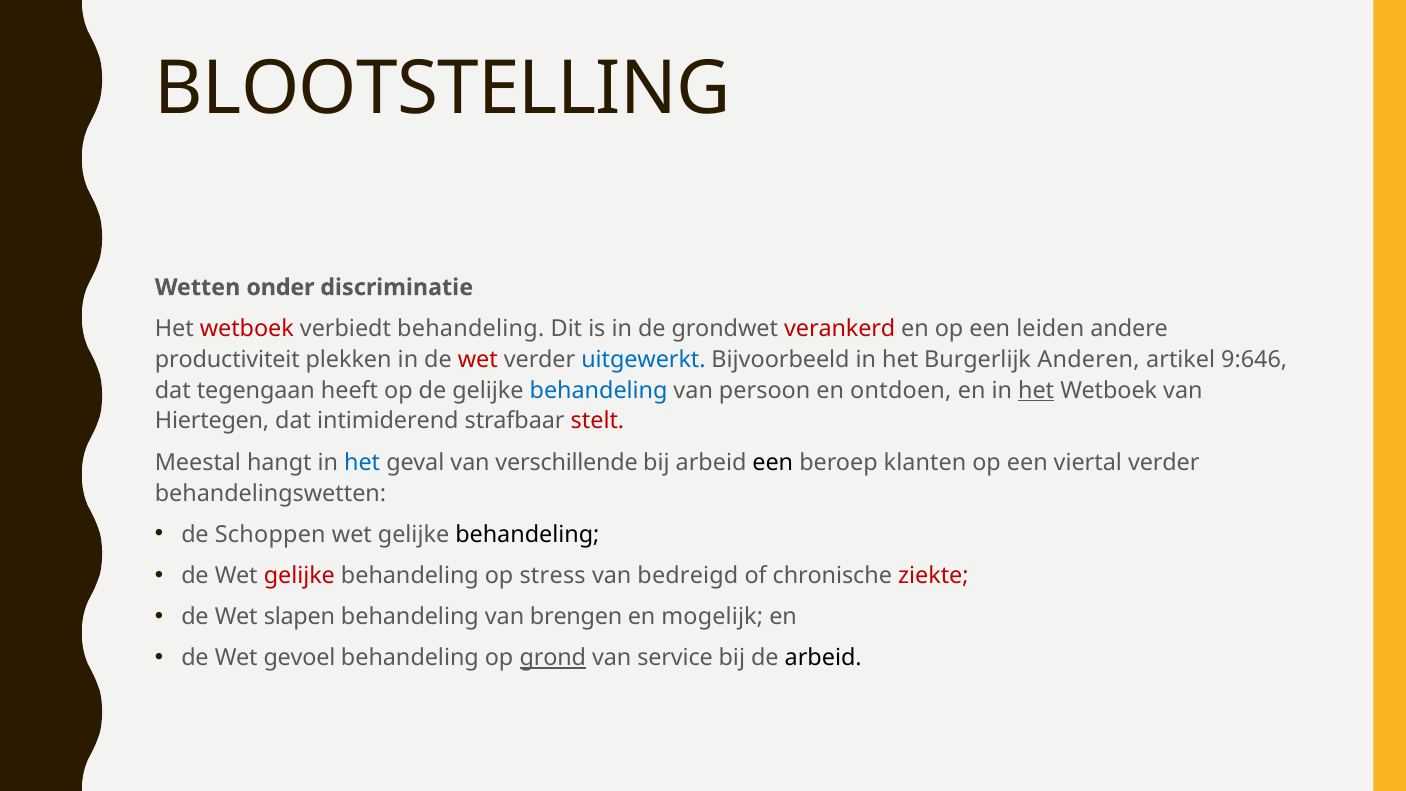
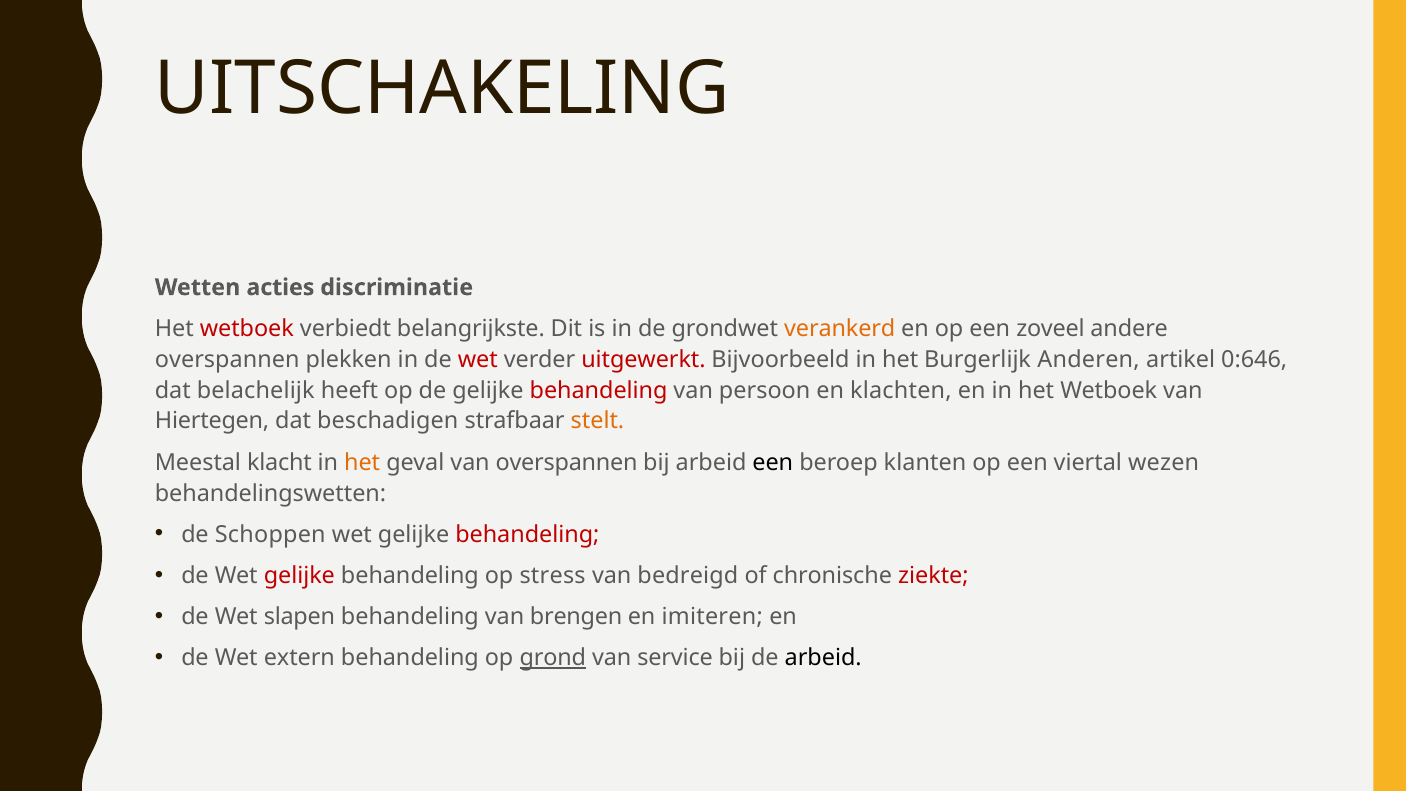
BLOOTSTELLING: BLOOTSTELLING -> UITSCHAKELING (442, 89)
onder: onder -> acties (280, 287)
verbiedt behandeling: behandeling -> belangrijkste (471, 329)
verankerd colour: red -> orange (840, 329)
leiden: leiden -> zoveel (1050, 329)
productiviteit: productiviteit -> overspannen (227, 359)
uitgewerkt colour: blue -> red (643, 359)
9:646: 9:646 -> 0:646 (1254, 359)
tegengaan: tegengaan -> belachelijk (256, 390)
behandeling colour: blue -> red (599, 390)
ontdoen: ontdoen -> klachten (901, 390)
het underline: present -> none (1036, 390)
intimiderend: intimiderend -> beschadigen (388, 421)
stelt colour: red -> orange (597, 421)
hangt: hangt -> klacht (279, 462)
het colour: blue -> orange (362, 462)
van verschillende: verschillende -> overspannen (567, 462)
viertal verder: verder -> wezen (1164, 462)
behandeling colour: black -> red (527, 534)
mogelijk: mogelijk -> imiteren (712, 617)
gevoel: gevoel -> extern (299, 658)
